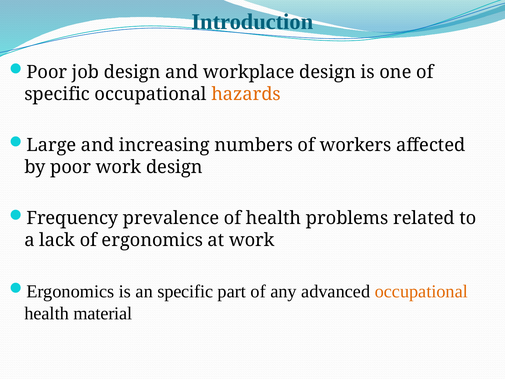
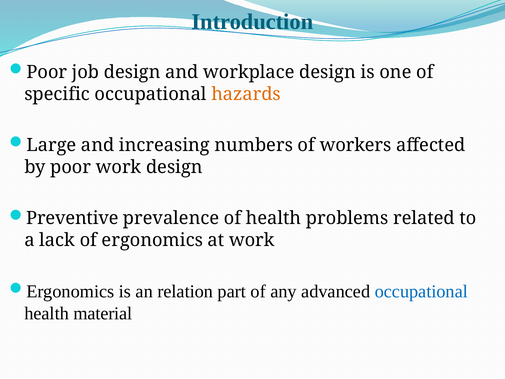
Frequency: Frequency -> Preventive (72, 218)
an specific: specific -> relation (185, 291)
occupational colour: orange -> blue (421, 291)
